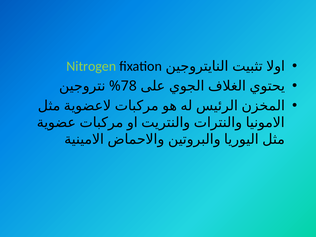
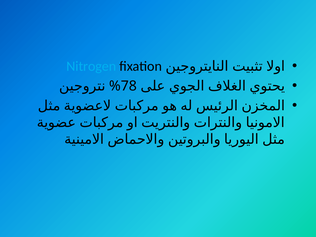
Nitrogen colour: light green -> light blue (91, 66)
